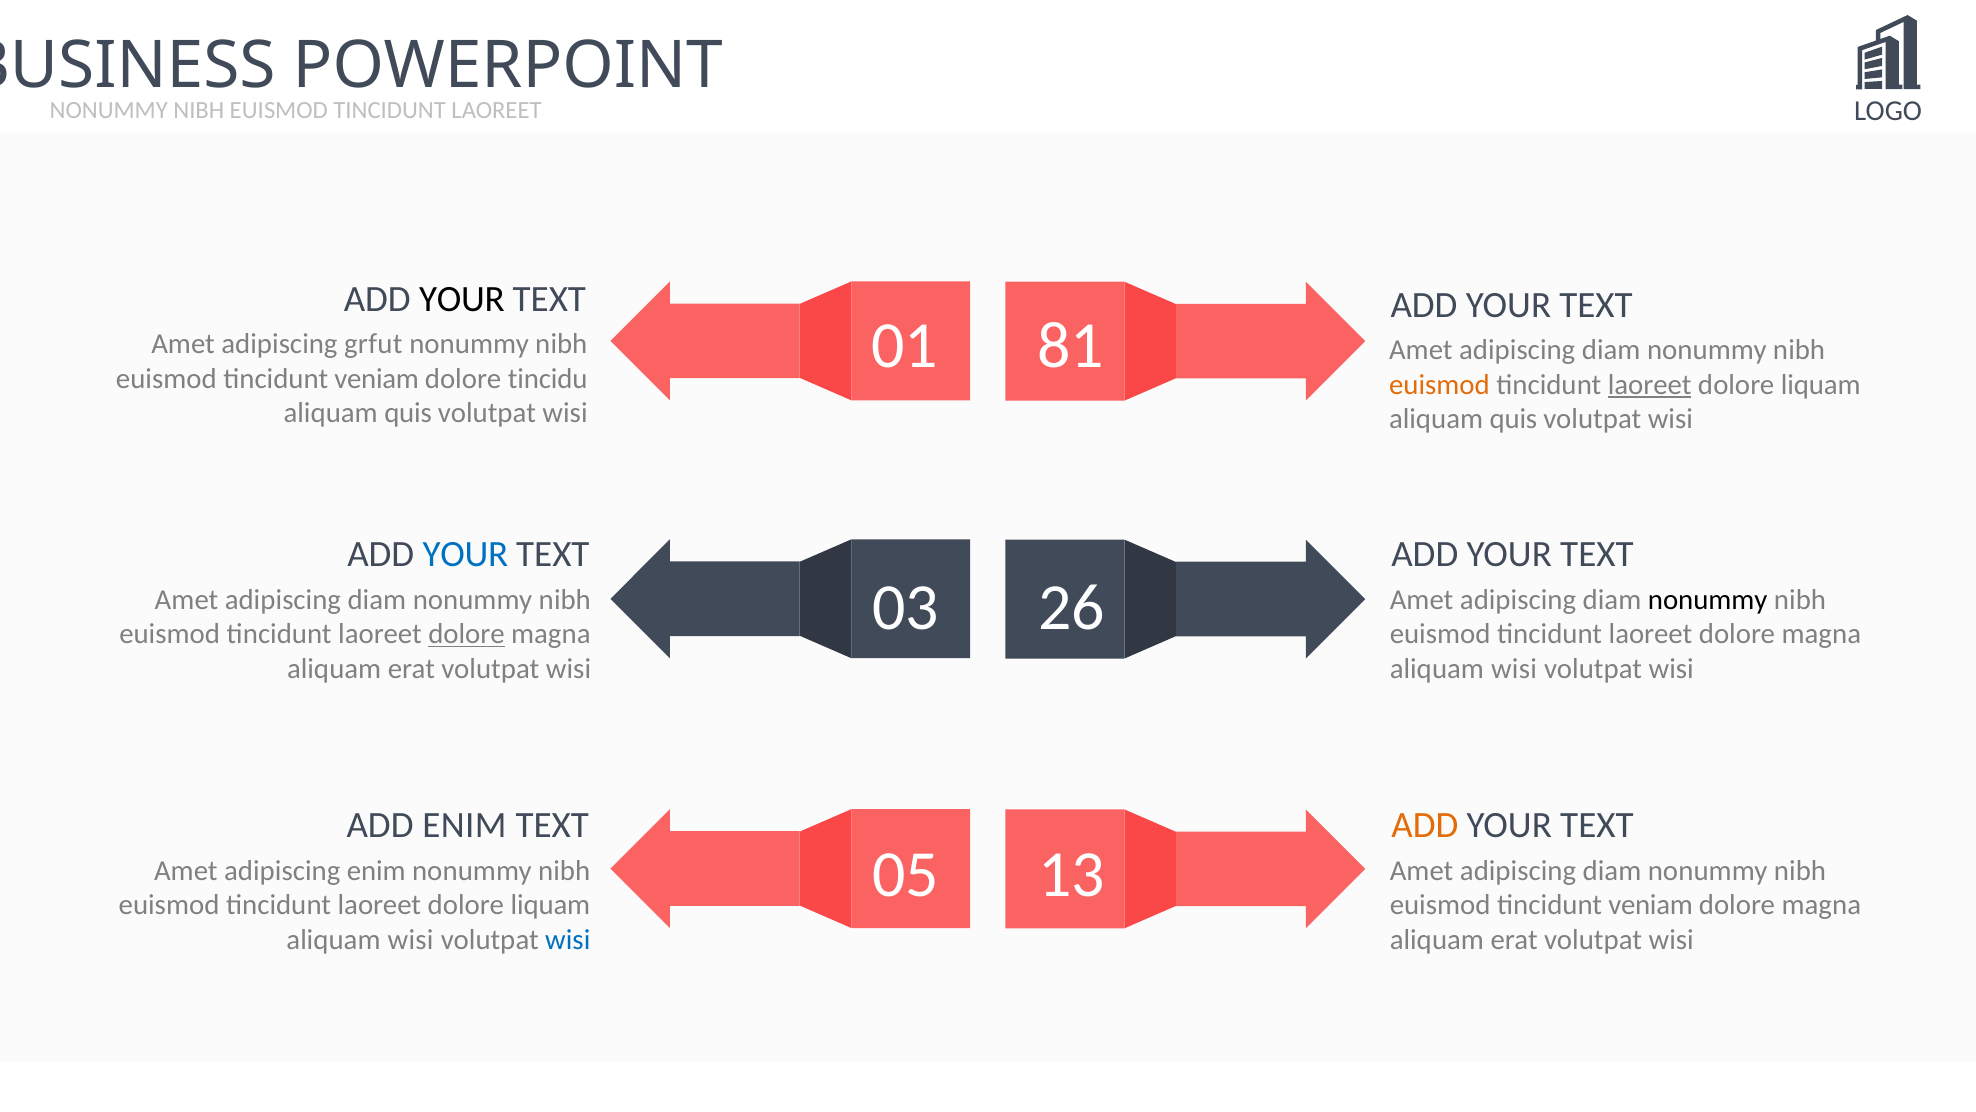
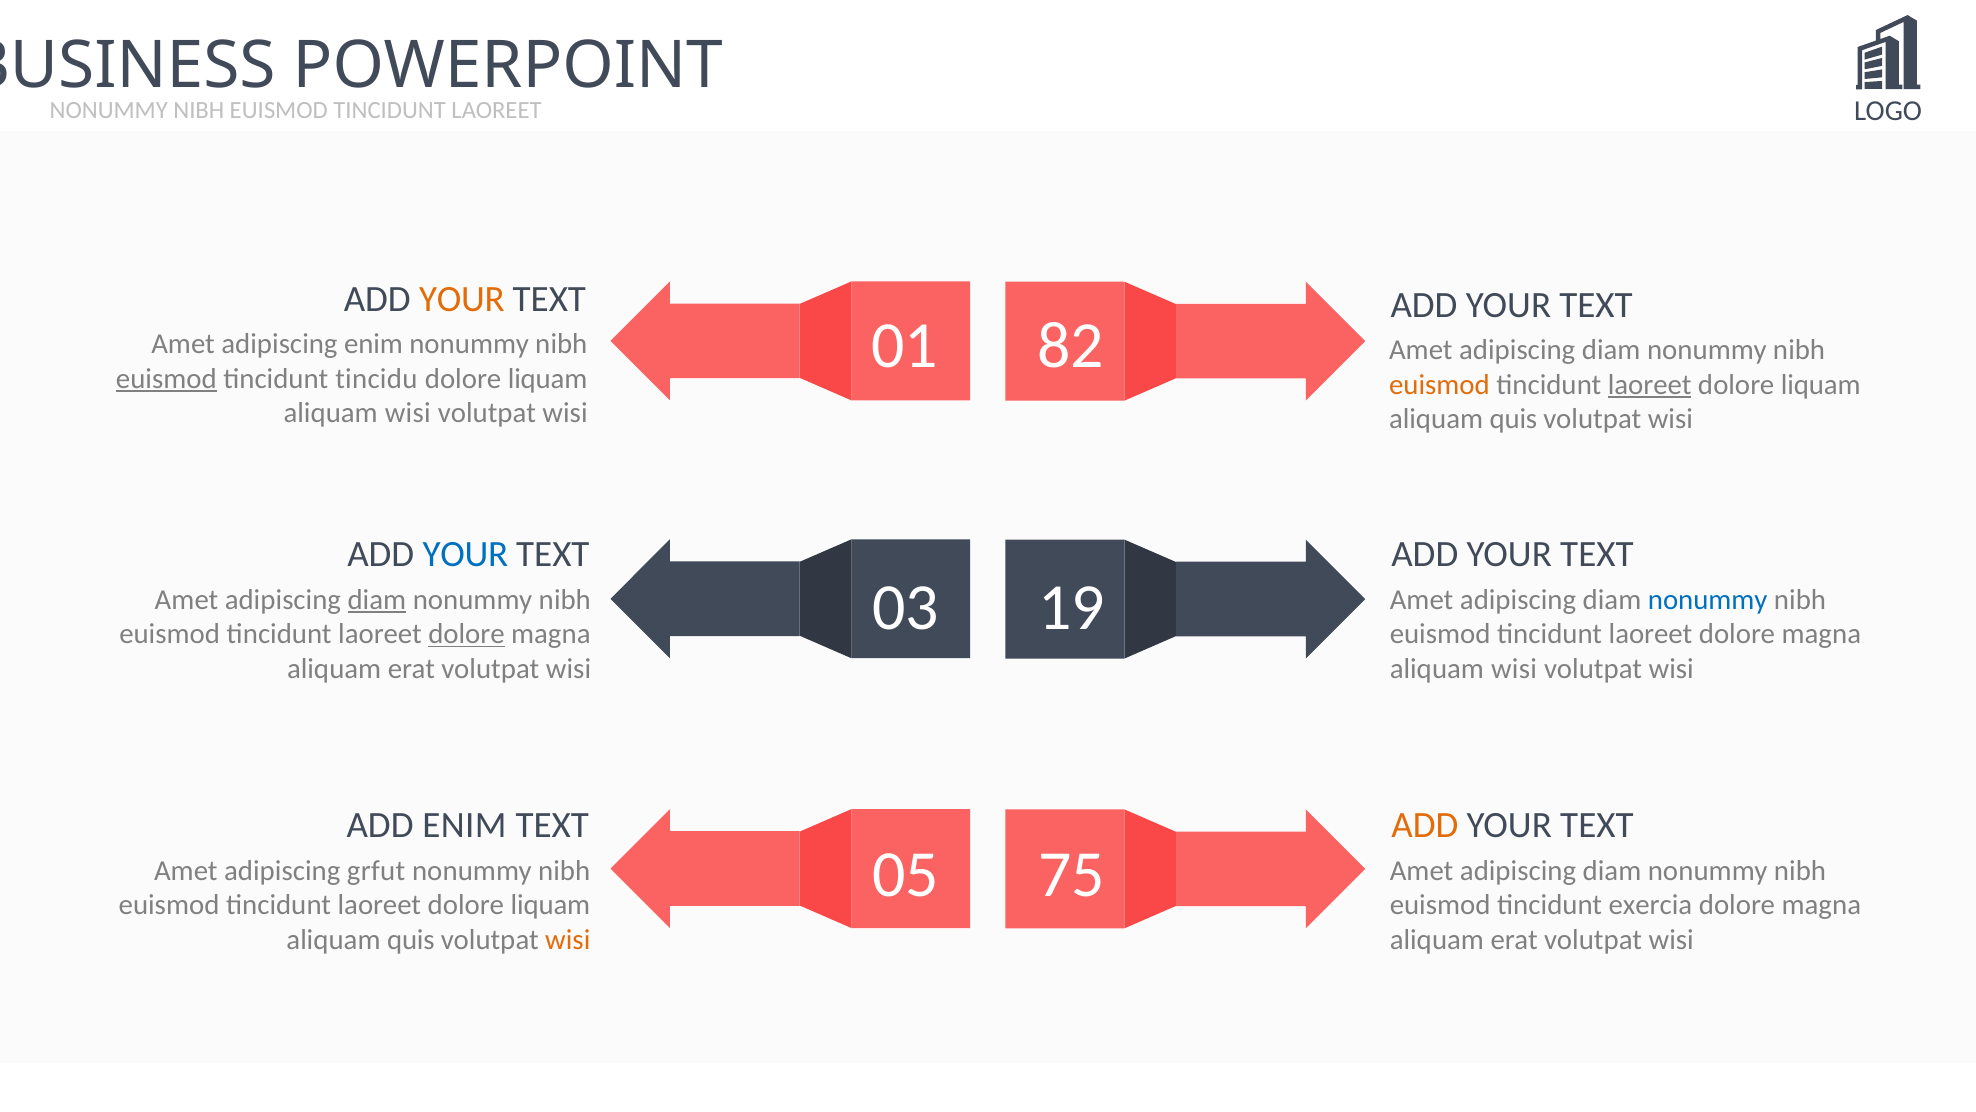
YOUR colour: black -> orange (462, 299)
81: 81 -> 82 (1071, 346)
adipiscing grfut: grfut -> enim (374, 344)
euismod underline: none -> present (166, 379)
veniam: veniam -> tincidu (376, 379)
tincidu: tincidu -> liquam (548, 379)
quis: quis -> wisi (408, 413)
26: 26 -> 19 (1072, 607)
diam underline: none -> present (377, 599)
nonummy colour: black -> blue (1708, 599)
13: 13 -> 75 (1072, 875)
adipiscing enim: enim -> grfut (376, 870)
veniam: veniam -> exercia (1650, 905)
wisi: wisi -> quis (411, 939)
wisi colour: blue -> orange (568, 939)
